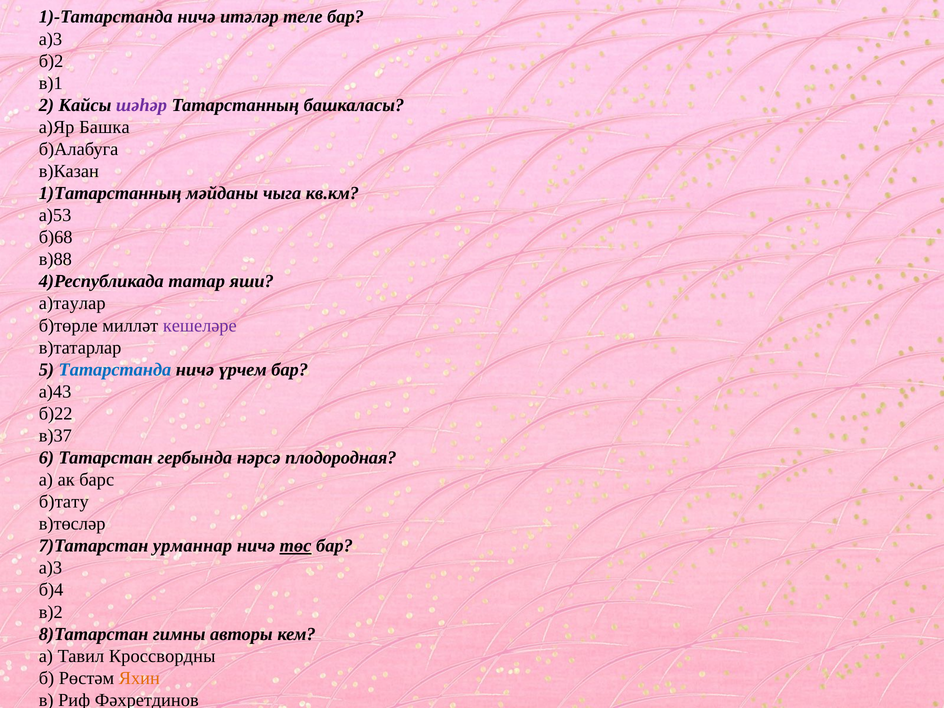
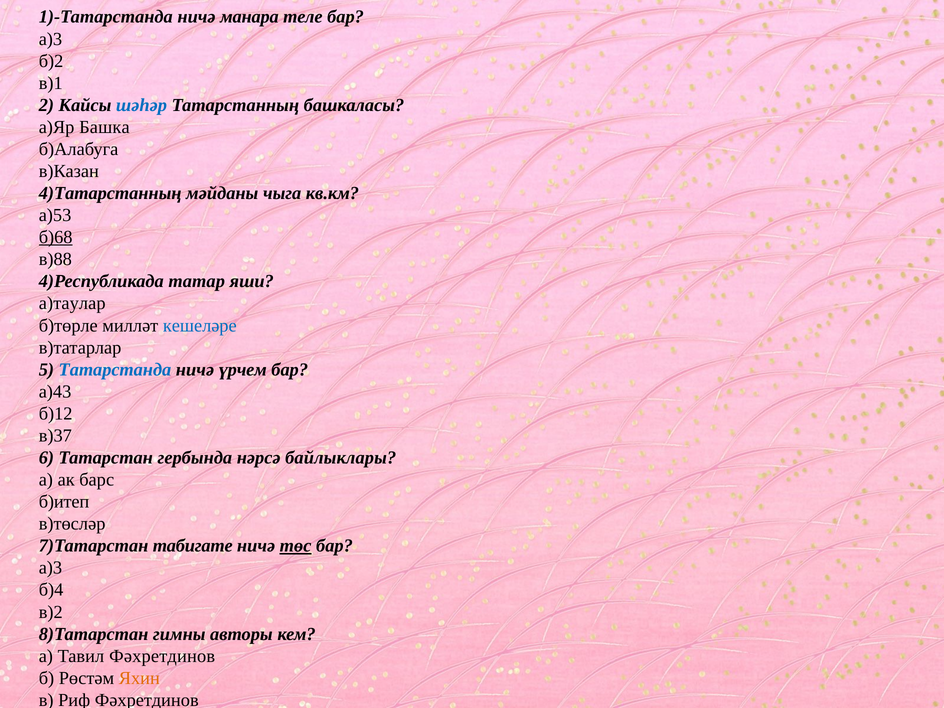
итәләр: итәләр -> манара (249, 17)
шәһәр colour: purple -> blue (141, 105)
1)Татарстанның: 1)Татарстанның -> 4)Татарстанның (110, 193)
б)68 underline: none -> present (56, 237)
кешеләре colour: purple -> blue (200, 325)
б)22: б)22 -> б)12 (56, 414)
плодородная: плодородная -> байлыклары (341, 458)
б)тату: б)тату -> б)итеп (64, 502)
урманнар: урманнар -> табигате (193, 546)
Тавил Кроссвордны: Кроссвордны -> Фәхретдинов (162, 656)
